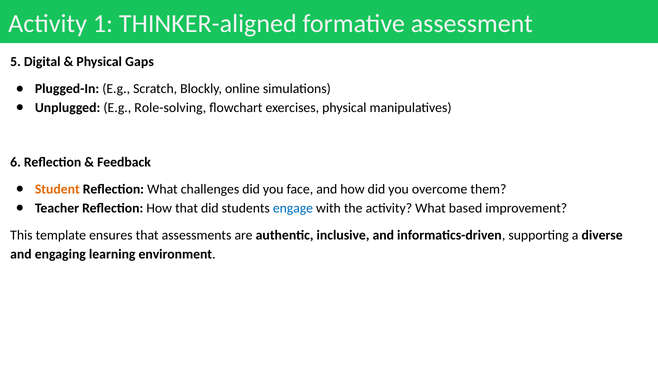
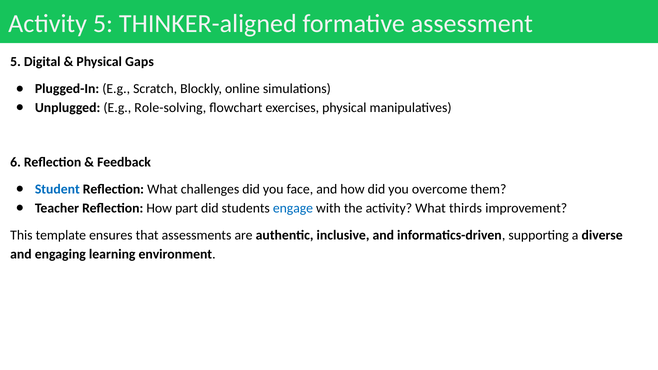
Activity 1: 1 -> 5 (103, 24)
Student colour: orange -> blue (57, 189)
How that: that -> part (187, 208)
based: based -> thirds (465, 208)
